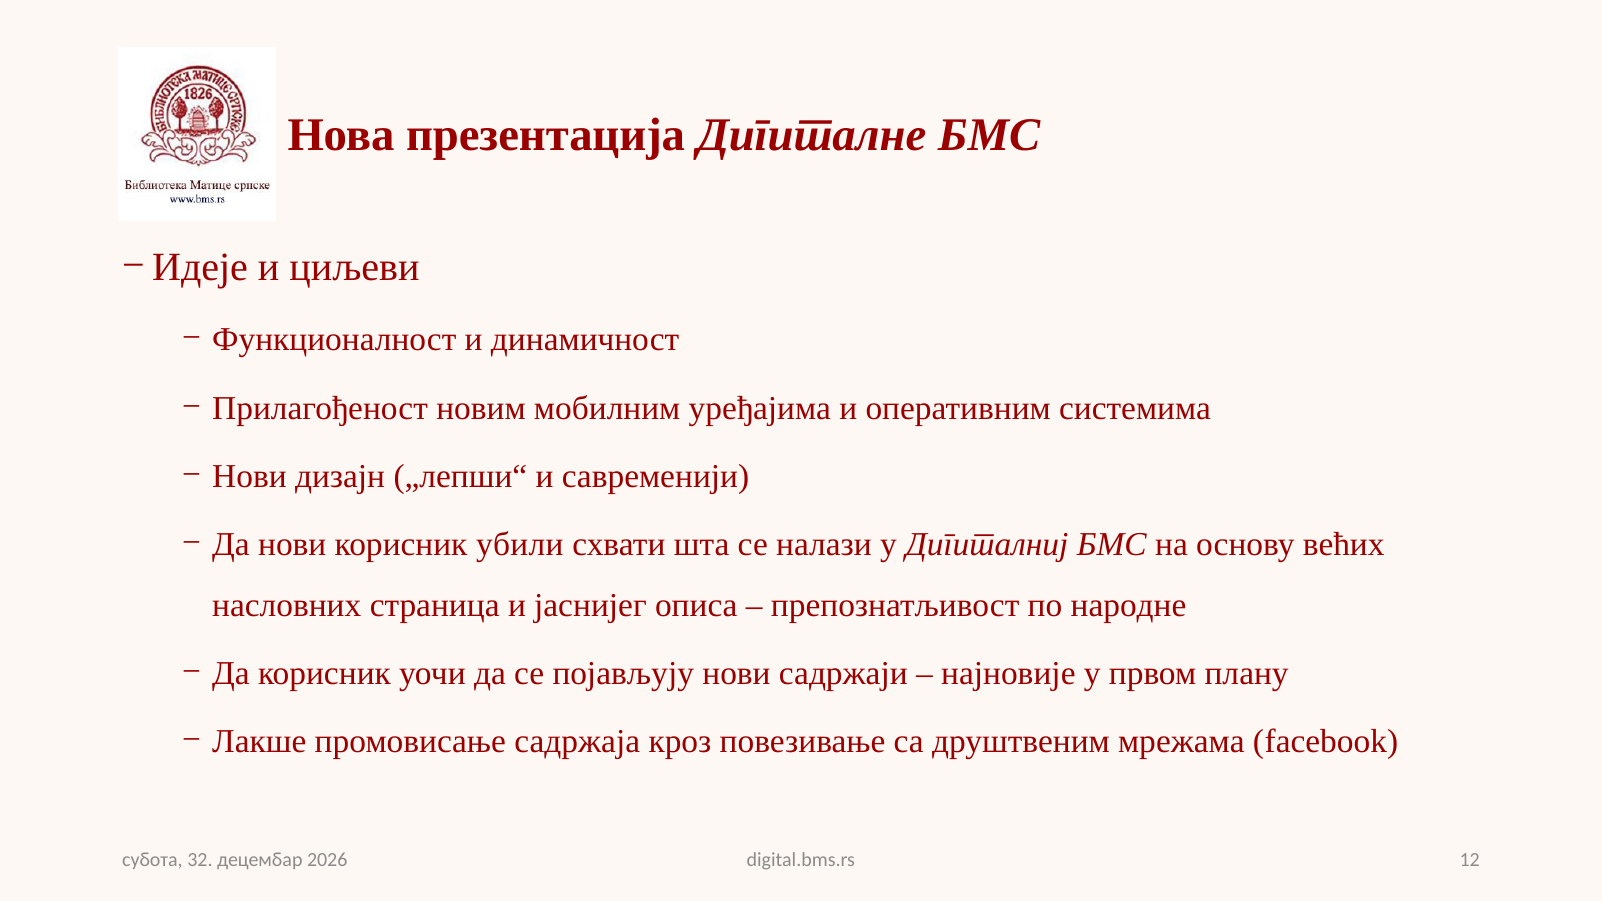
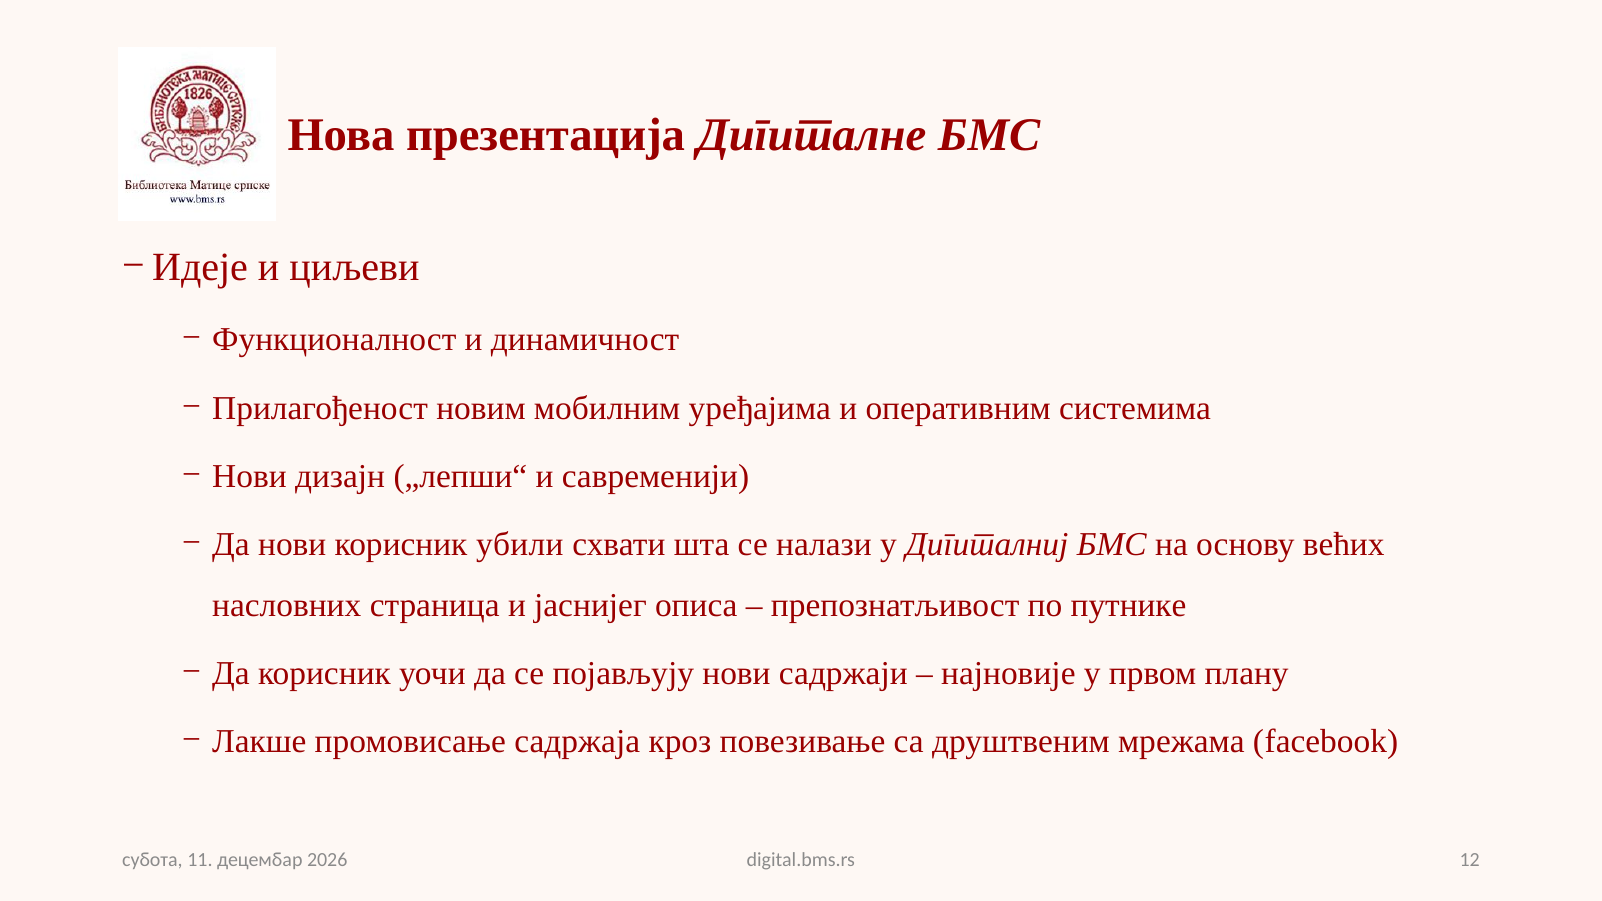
народне: народне -> путнике (1129, 605)
32: 32 -> 11 (200, 860)
